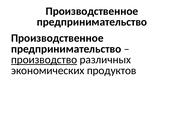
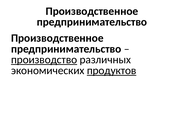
продуктов underline: none -> present (112, 70)
